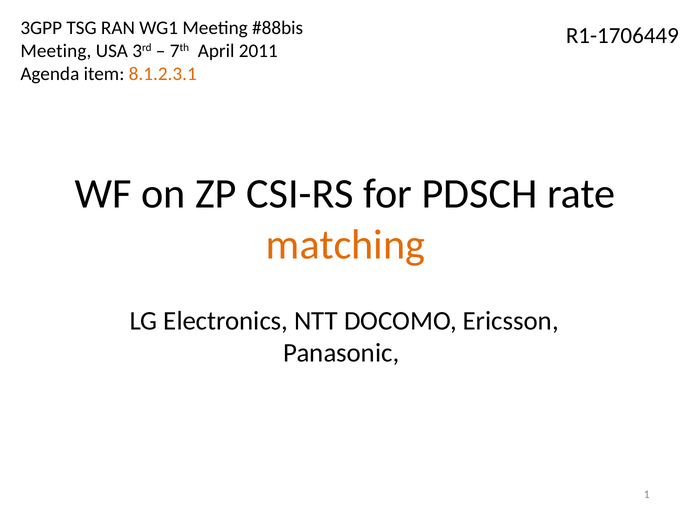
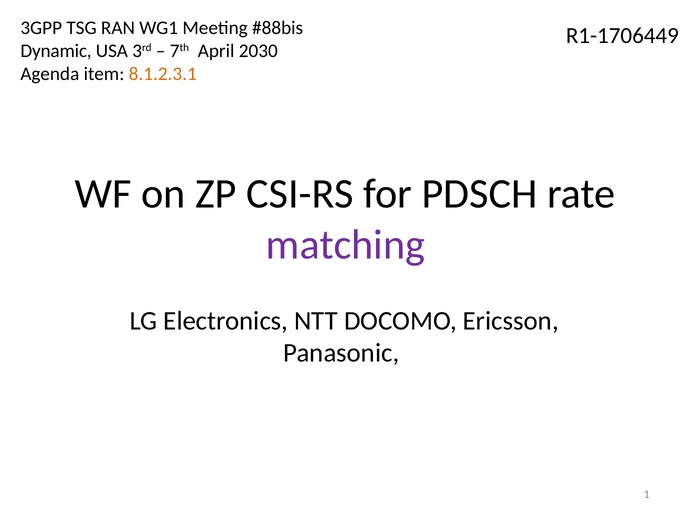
Meeting: Meeting -> Dynamic (56, 51)
2011: 2011 -> 2030 (258, 51)
matching colour: orange -> purple (345, 245)
